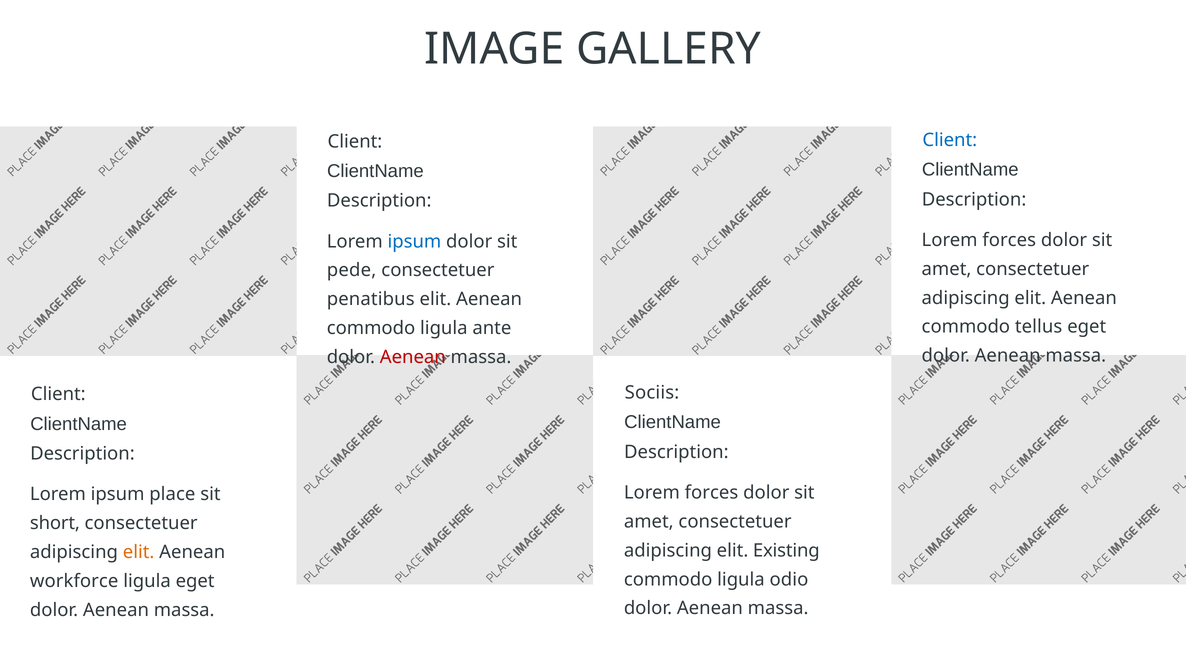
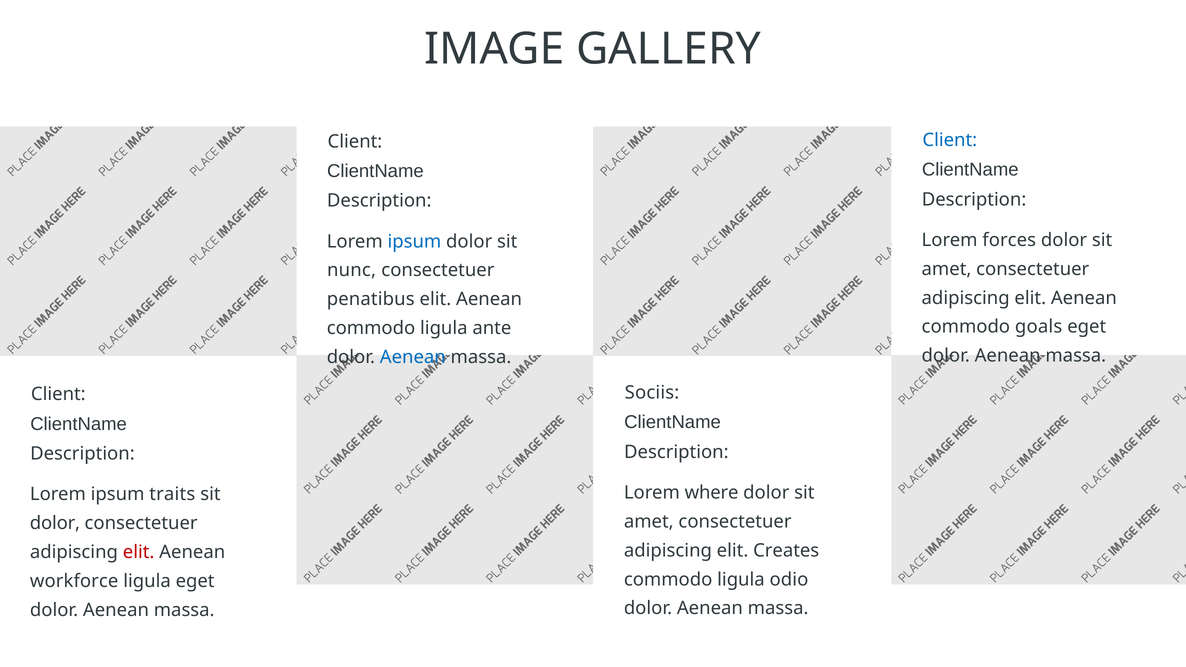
pede: pede -> nunc (352, 270)
tellus: tellus -> goals (1039, 327)
Aenean colour: red -> blue (413, 357)
forces: forces -> where (712, 493)
place: place -> traits (172, 494)
short: short -> dolor (55, 523)
Existing: Existing -> Creates (786, 551)
elit colour: orange -> red (139, 552)
